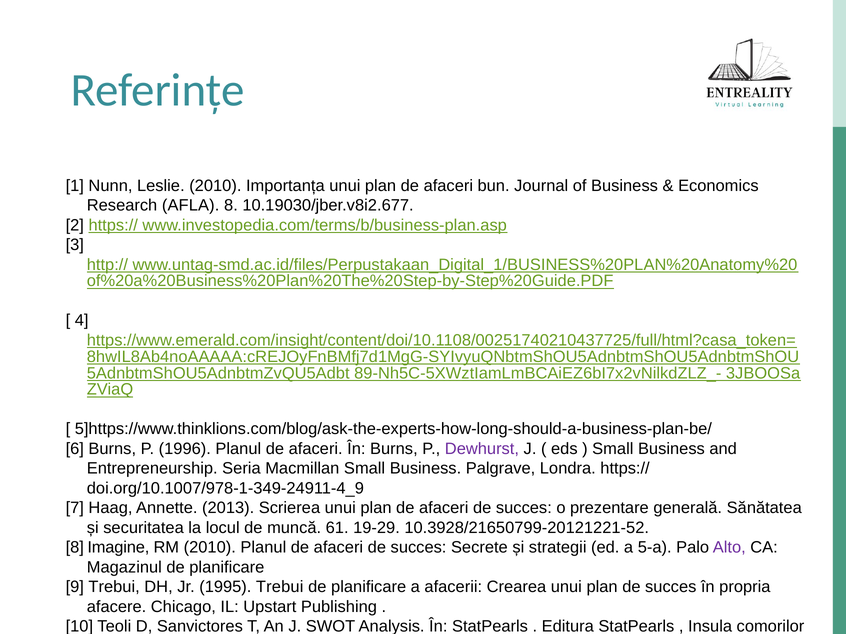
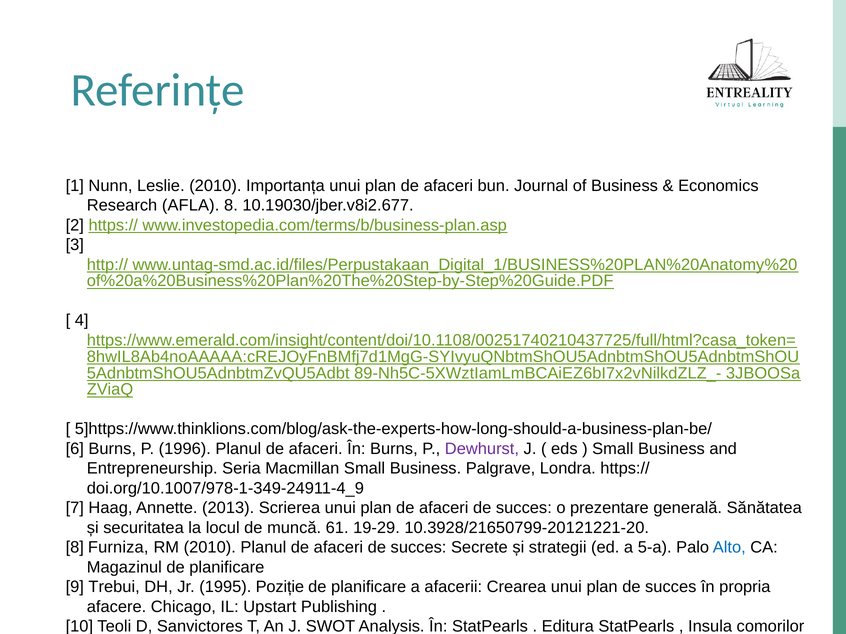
10.3928/21650799-20121221-52: 10.3928/21650799-20121221-52 -> 10.3928/21650799-20121221-20 (527, 528)
Imagine: Imagine -> Furniza (118, 548)
Alto colour: purple -> blue (729, 548)
1995 Trebui: Trebui -> Poziție (280, 587)
